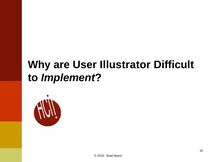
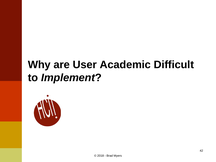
Illustrator: Illustrator -> Academic (125, 65)
